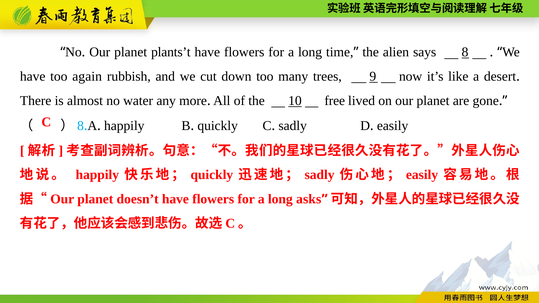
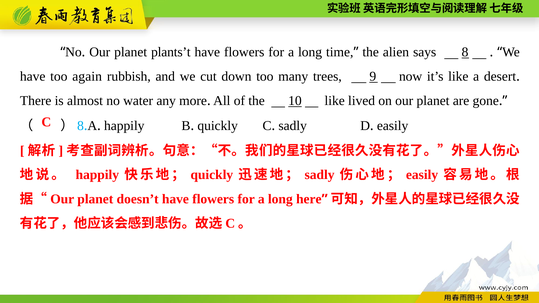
10 free: free -> like (335, 101)
asks: asks -> here (309, 199)
